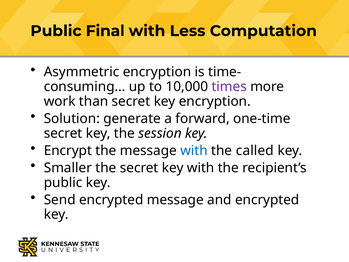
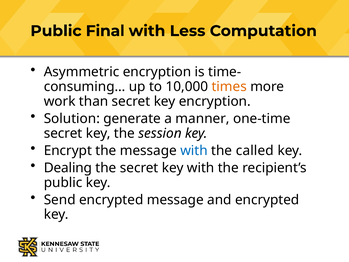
times colour: purple -> orange (229, 87)
forward: forward -> manner (203, 119)
Smaller: Smaller -> Dealing (68, 168)
